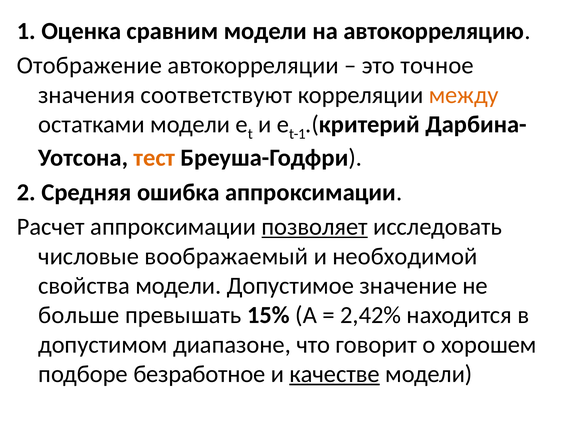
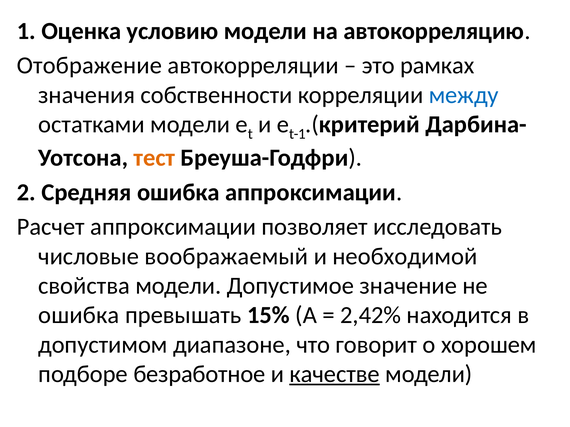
сравним: сравним -> условию (172, 31)
точное: точное -> рамках (437, 66)
соответствуют: соответствуют -> собственности (216, 95)
между colour: orange -> blue (464, 95)
позволяет underline: present -> none (315, 227)
больше: больше -> ошибка (79, 316)
